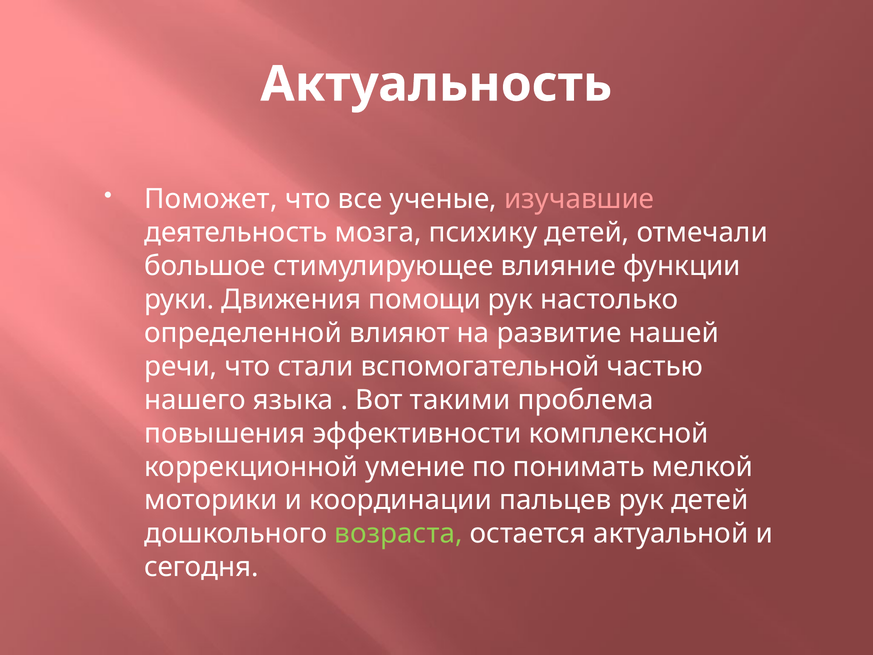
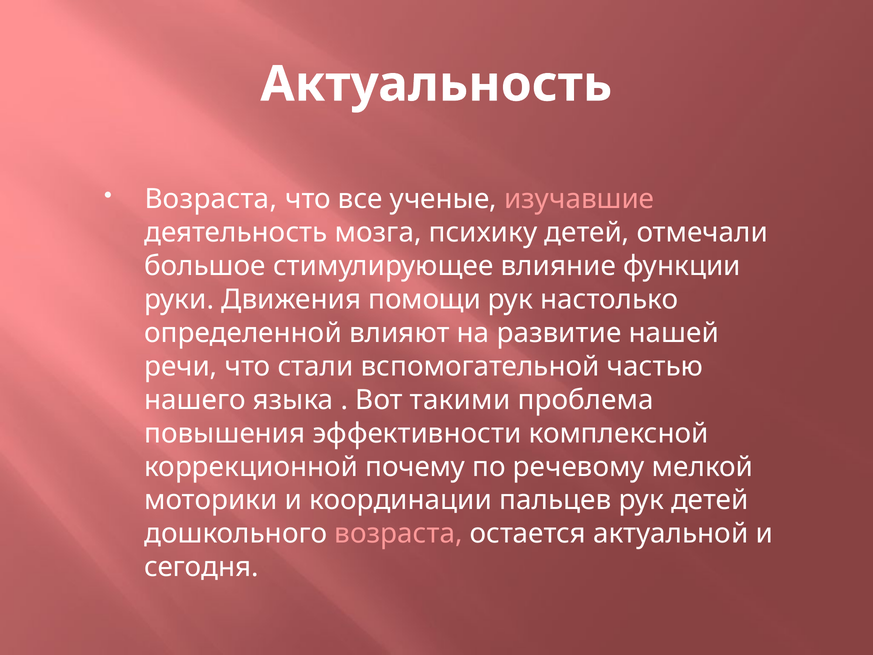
Поможет: Поможет -> Возраста (211, 199)
умение: умение -> почему (415, 467)
понимать: понимать -> речевому (579, 467)
возраста colour: light green -> pink (398, 534)
